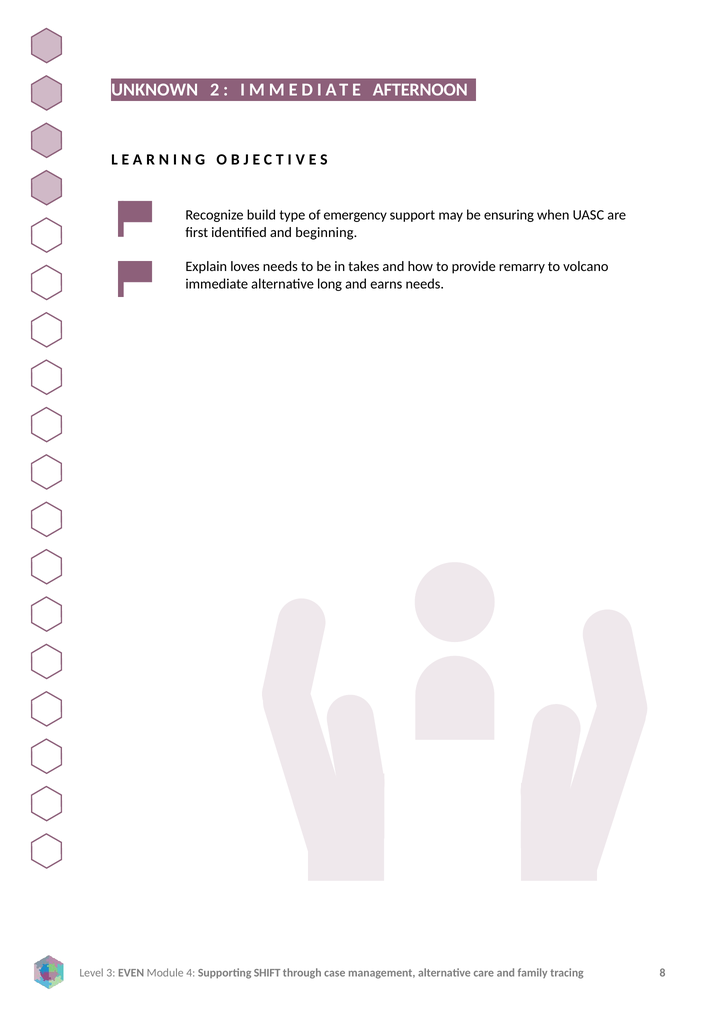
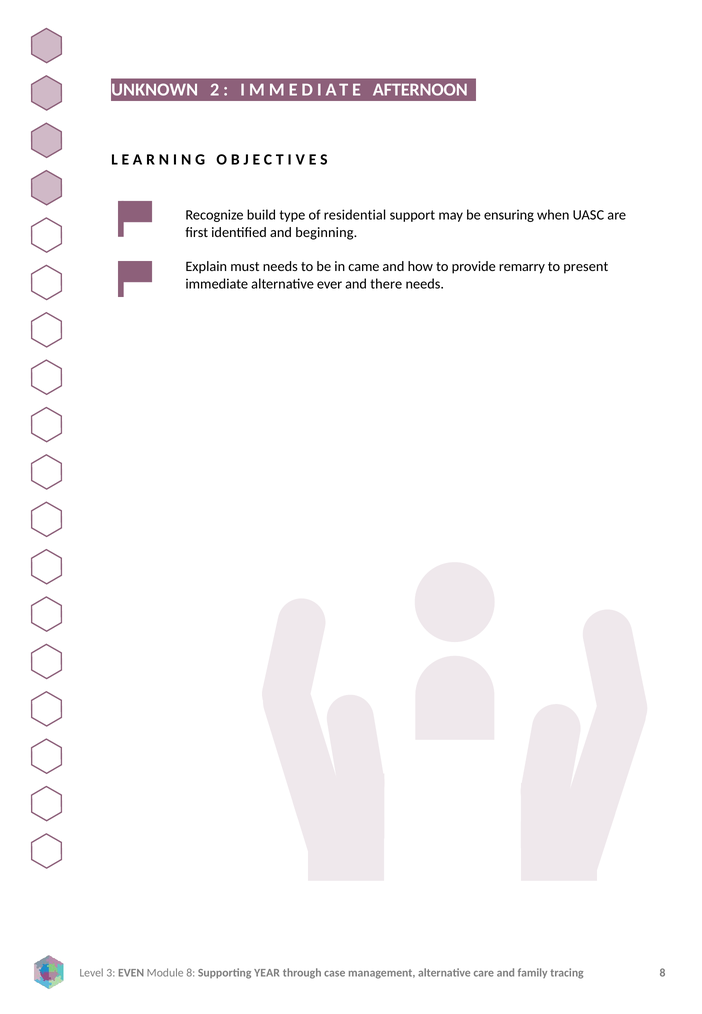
emergency: emergency -> residential (355, 215)
loves: loves -> must (245, 267)
takes: takes -> came (364, 267)
volcano: volcano -> present (586, 267)
long: long -> ever (330, 284)
earns: earns -> there (386, 284)
4: 4 -> 8 (191, 973)
SHIFT: SHIFT -> YEAR (267, 973)
